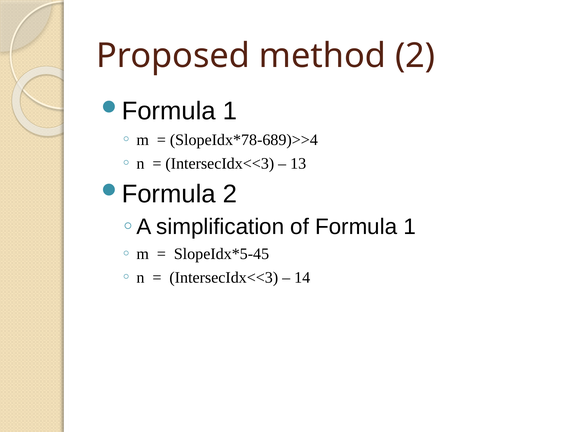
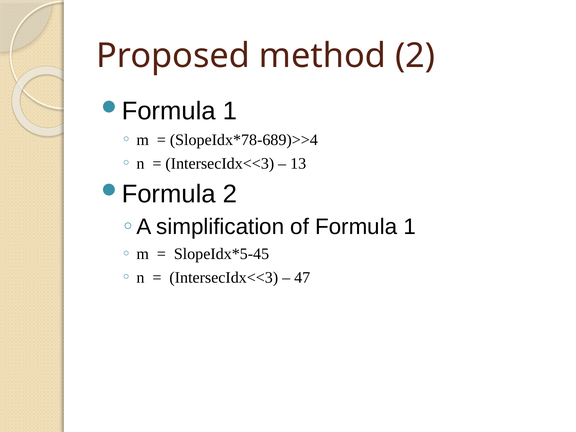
14: 14 -> 47 (302, 278)
